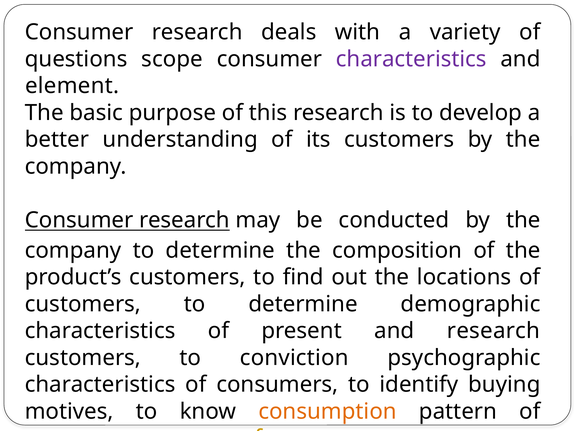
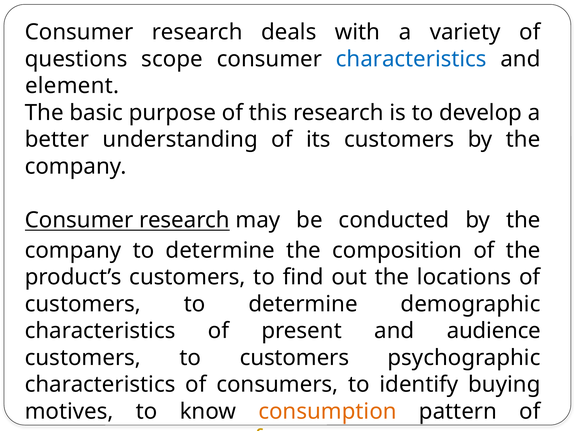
characteristics colour: purple -> blue (411, 59)
and research: research -> audience (494, 331)
to conviction: conviction -> customers (294, 358)
